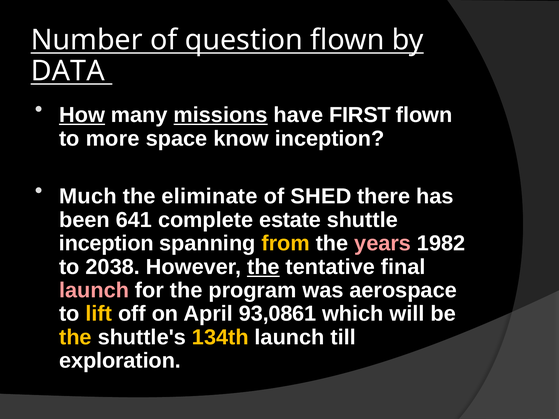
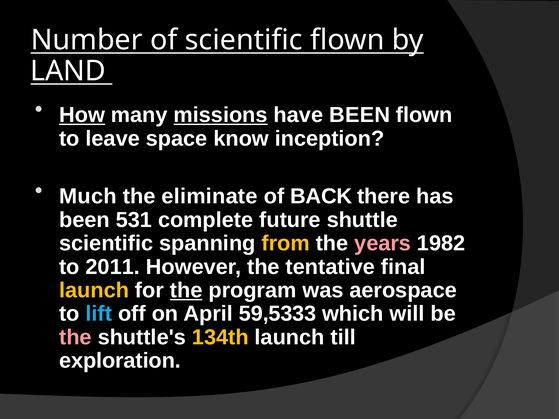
of question: question -> scientific (244, 40)
DATA: DATA -> LAND (68, 71)
have FIRST: FIRST -> BEEN (360, 115)
more: more -> leave (113, 139)
SHED: SHED -> BACK (321, 197)
641: 641 -> 531 (134, 220)
estate: estate -> future (290, 220)
inception: inception -> scientific (106, 244)
2038: 2038 -> 2011 (113, 267)
the underline: present -> none (263, 267)
launch colour: pink -> yellow (94, 291)
the underline: none -> present (186, 291)
lift colour: yellow -> light blue (99, 314)
93,0861: 93,0861 -> 59,5333 (278, 314)
the colour: yellow -> pink (75, 337)
